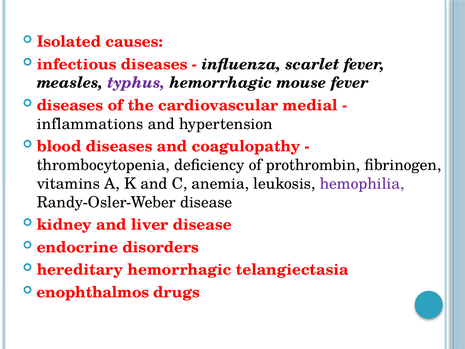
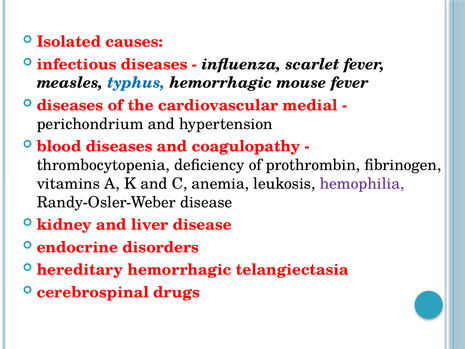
typhus colour: purple -> blue (136, 83)
inflammations: inflammations -> perichondrium (90, 124)
enophthalmos: enophthalmos -> cerebrospinal (93, 292)
